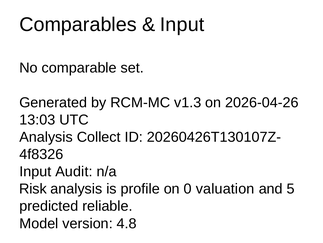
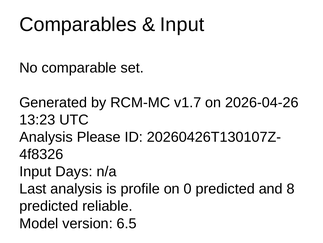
v1.3: v1.3 -> v1.7 (188, 102)
13:03: 13:03 -> 13:23 (37, 119)
Collect: Collect -> Please (99, 137)
Audit: Audit -> Days (74, 171)
Risk: Risk -> Last (33, 188)
0 valuation: valuation -> predicted (225, 188)
5: 5 -> 8 (291, 188)
4.8: 4.8 -> 6.5 (127, 223)
